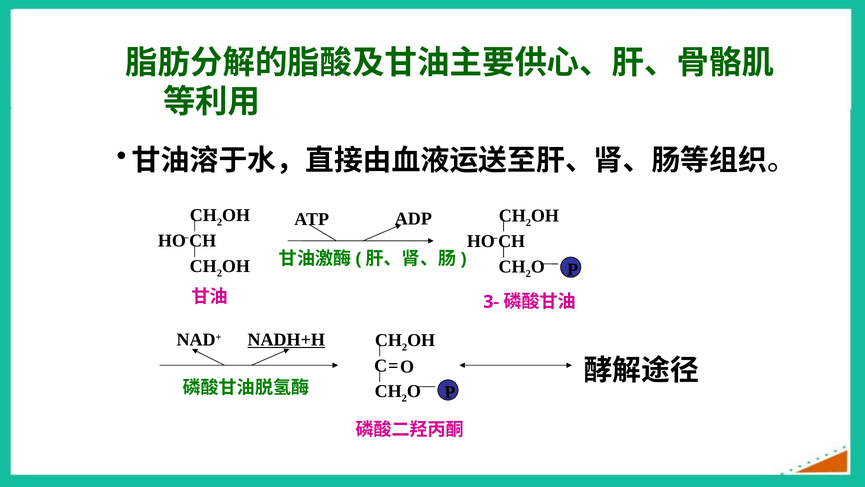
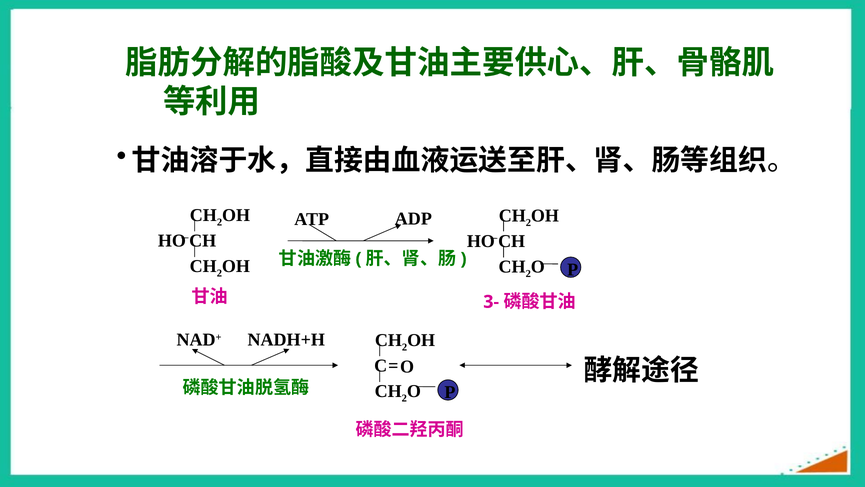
NADH+H underline: present -> none (286, 339)
